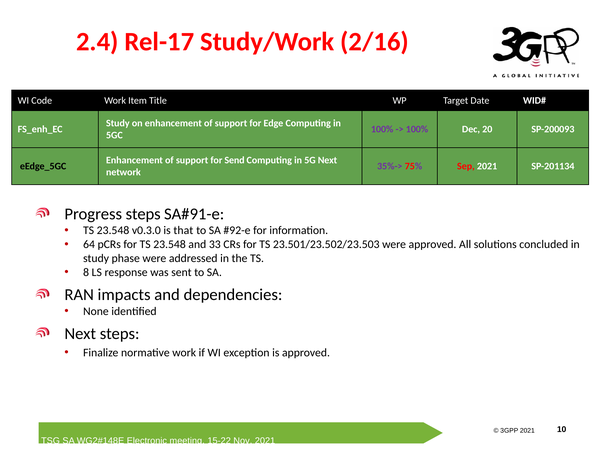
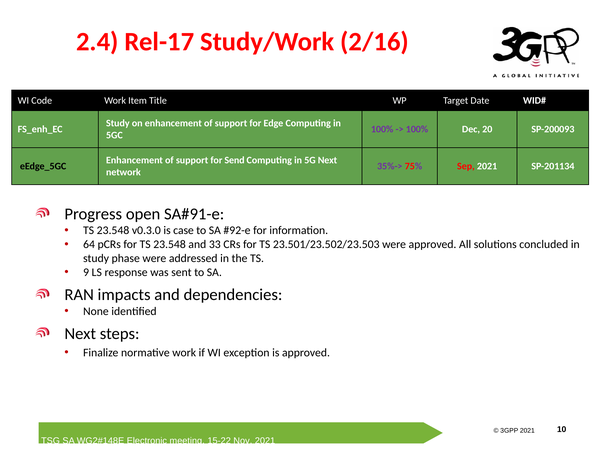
Progress steps: steps -> open (143, 214)
that: that -> case (183, 231)
8: 8 -> 9 (86, 273)
